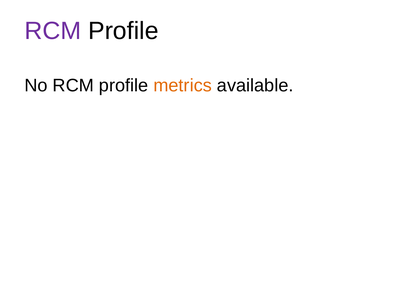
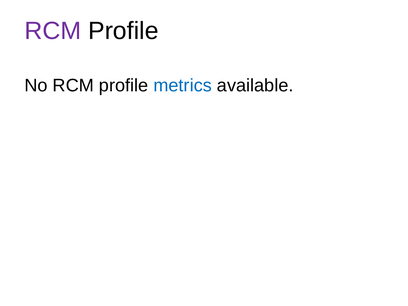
metrics colour: orange -> blue (183, 86)
